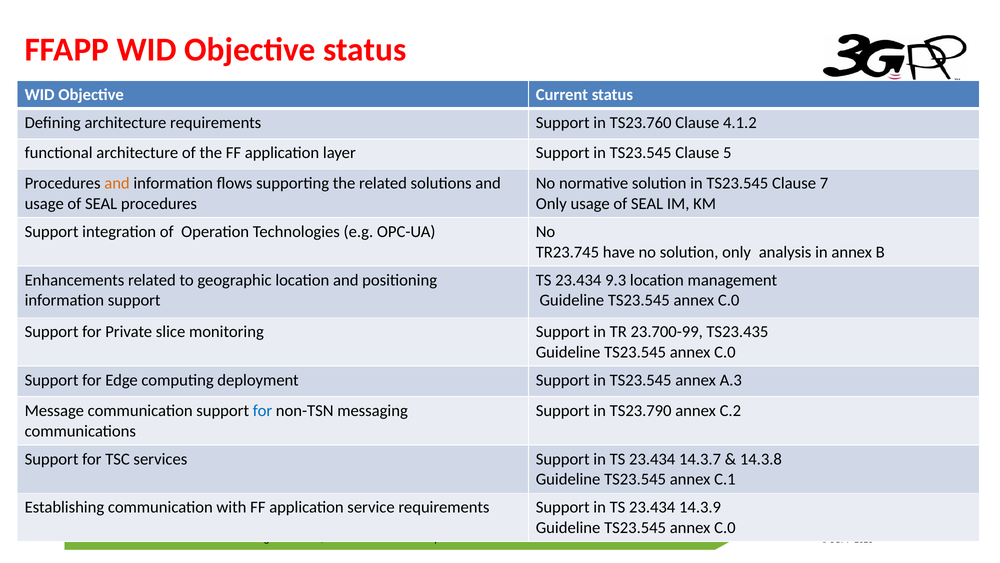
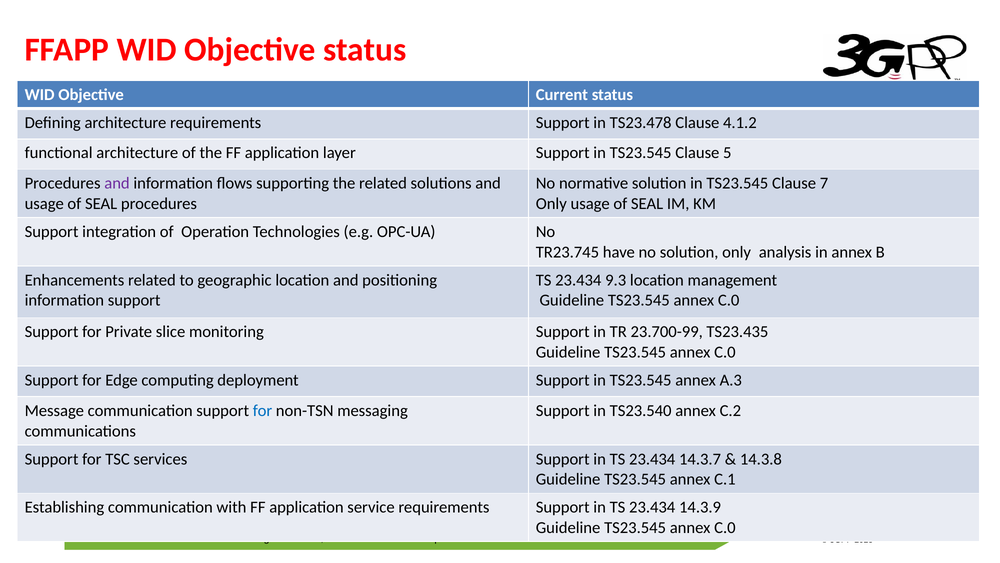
TS23.760: TS23.760 -> TS23.478 (641, 122)
and colour: orange -> purple (117, 183)
TS23.790: TS23.790 -> TS23.540 (641, 410)
